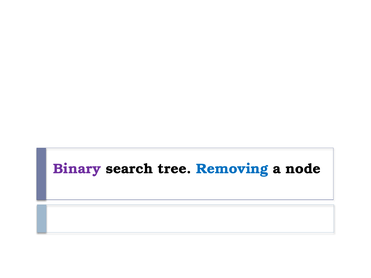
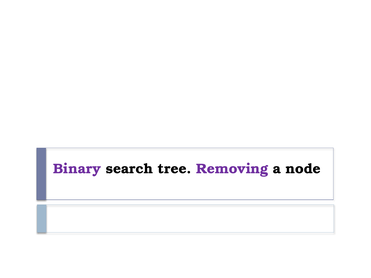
Removing colour: blue -> purple (232, 169)
